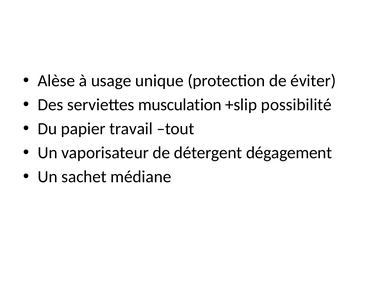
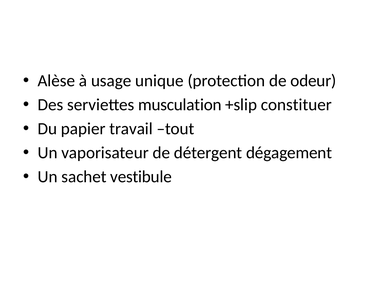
éviter: éviter -> odeur (313, 81)
possibilité: possibilité -> constituer (296, 105)
médiane: médiane -> vestibule (141, 177)
